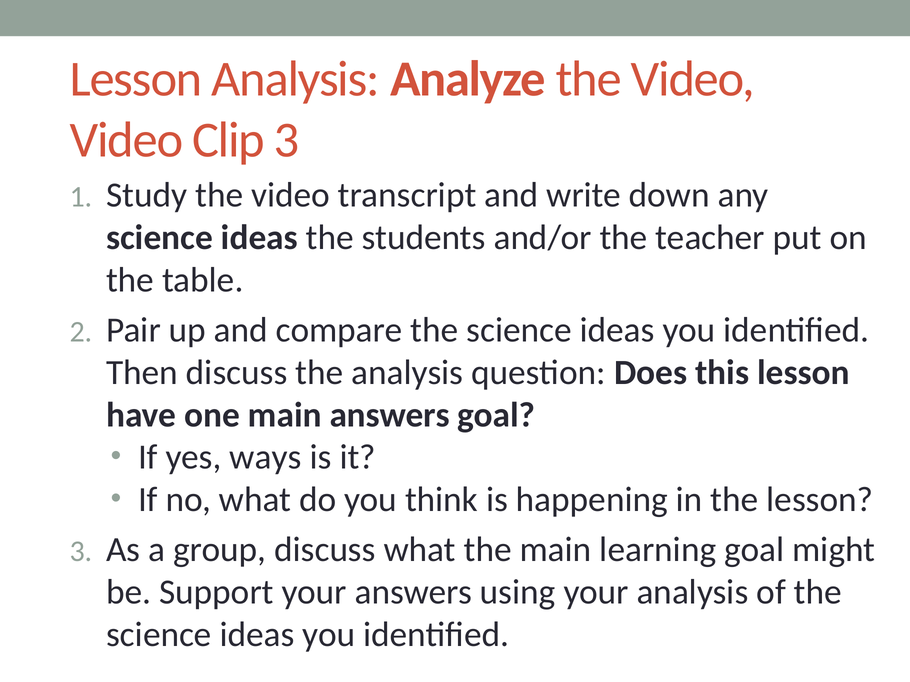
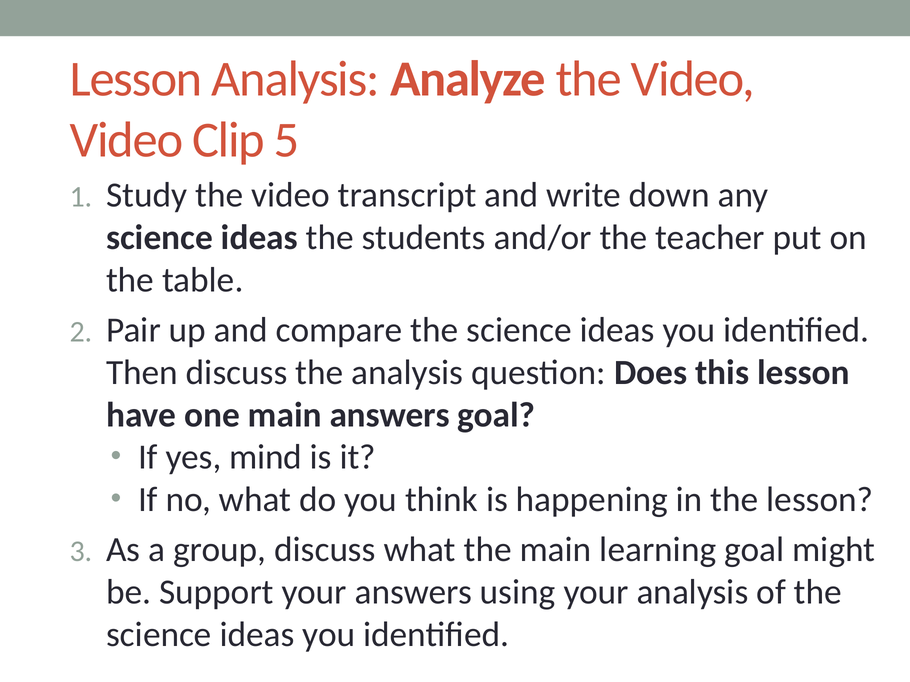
Clip 3: 3 -> 5 (287, 140)
ways: ways -> mind (266, 458)
